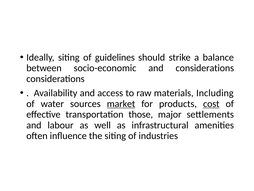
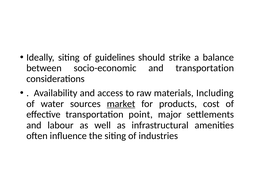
and considerations: considerations -> transportation (205, 68)
cost underline: present -> none (211, 103)
those: those -> point (141, 114)
